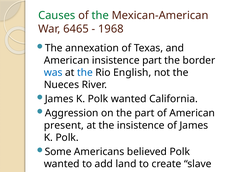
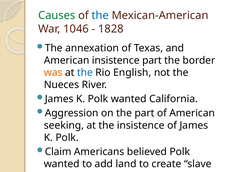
the colour: green -> blue (100, 15)
6465: 6465 -> 1046 (76, 29)
1968: 1968 -> 1828 (111, 29)
was colour: blue -> orange (53, 72)
present: present -> seeking (64, 125)
Some: Some -> Claim (58, 151)
